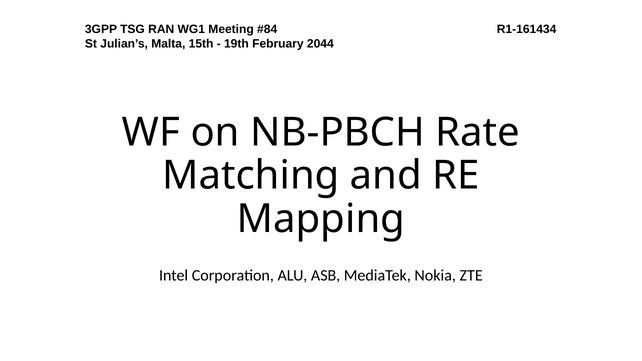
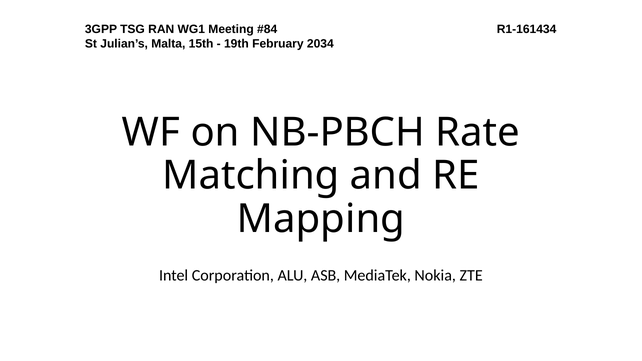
2044: 2044 -> 2034 (320, 44)
